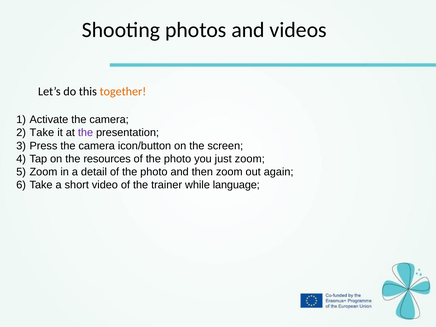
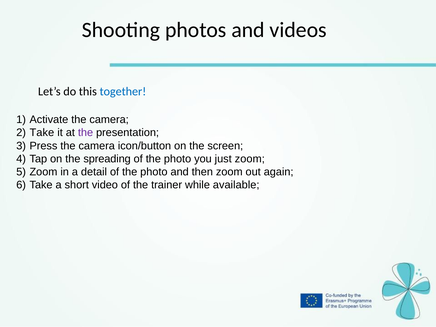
together colour: orange -> blue (123, 91)
resources: resources -> spreading (107, 159)
language: language -> available (236, 185)
